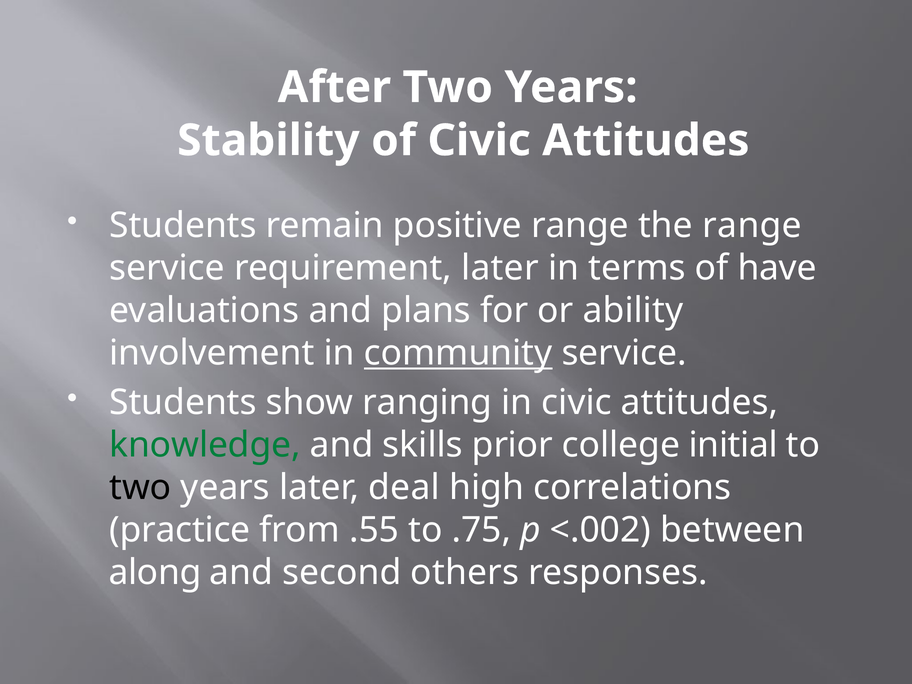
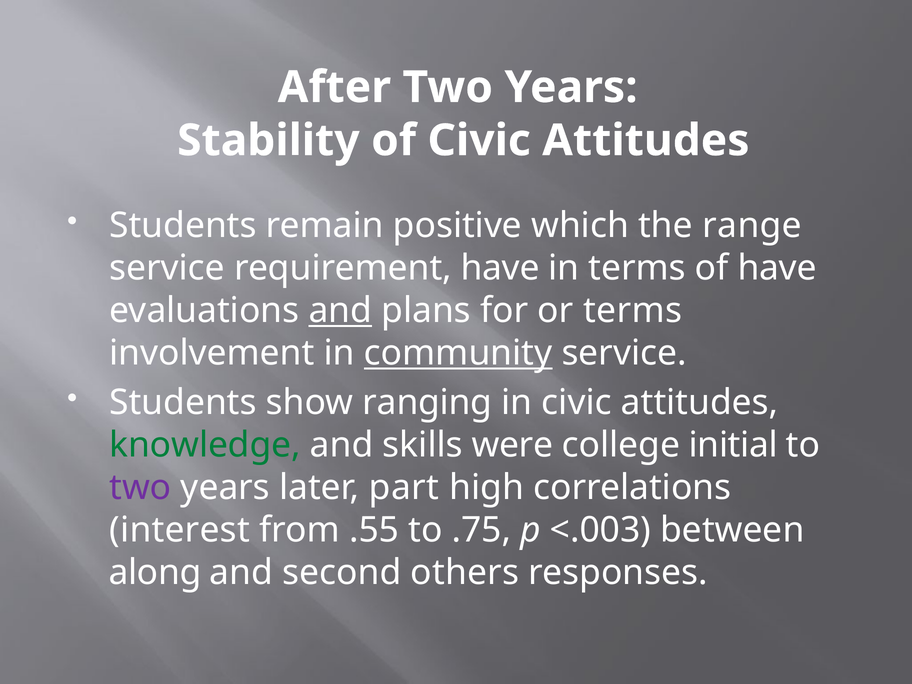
positive range: range -> which (580, 226)
requirement later: later -> have (500, 268)
and underline: none -> present (340, 311)
or ability: ability -> terms (633, 311)
prior: prior -> were (512, 445)
two colour: black -> purple (140, 488)
deal: deal -> part (404, 488)
practice: practice -> interest (180, 530)
<.002: <.002 -> <.003 (601, 530)
